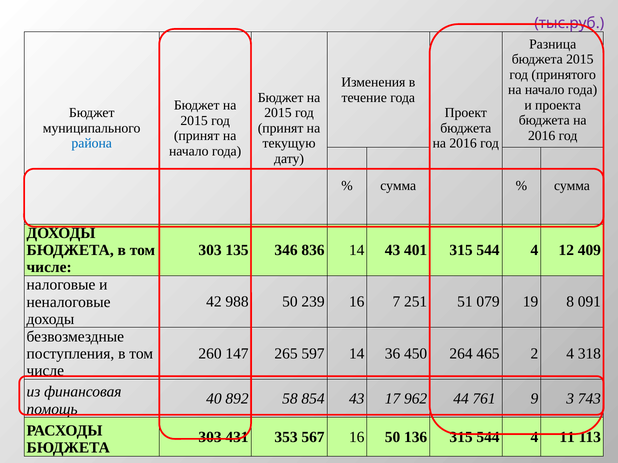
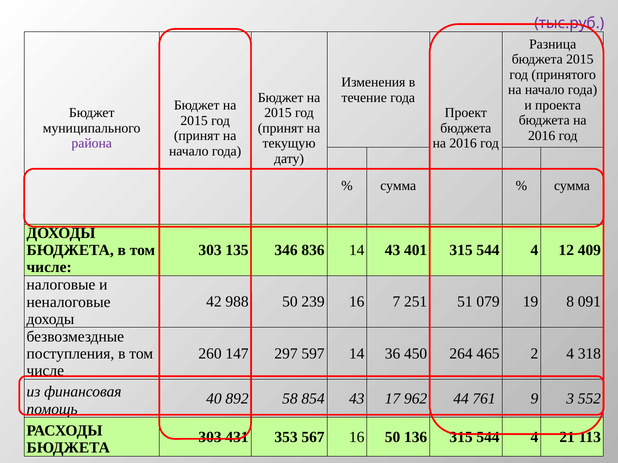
района colour: blue -> purple (92, 144)
265: 265 -> 297 (286, 354)
743: 743 -> 552 (589, 399)
11: 11 -> 21 (567, 438)
